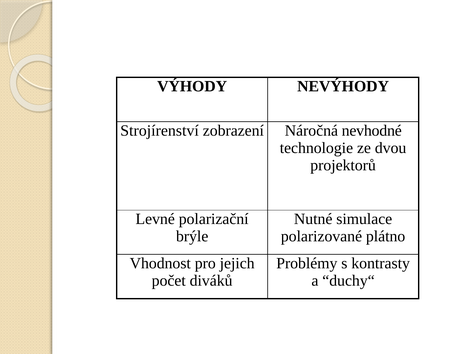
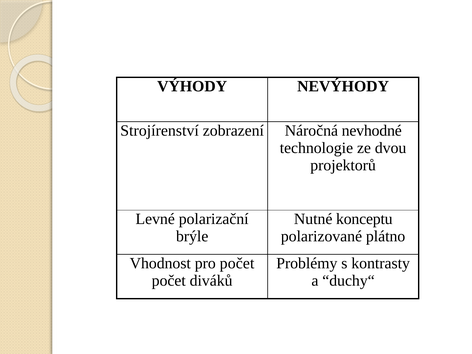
simulace: simulace -> konceptu (364, 219)
pro jejich: jejich -> počet (237, 263)
